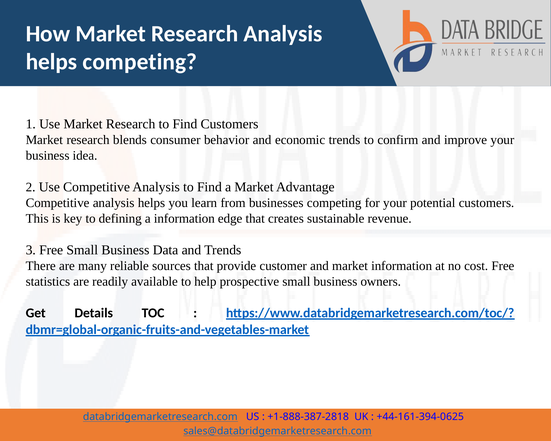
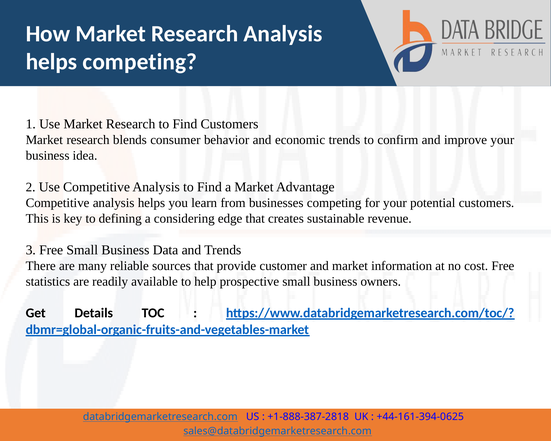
a information: information -> considering (184, 218)
